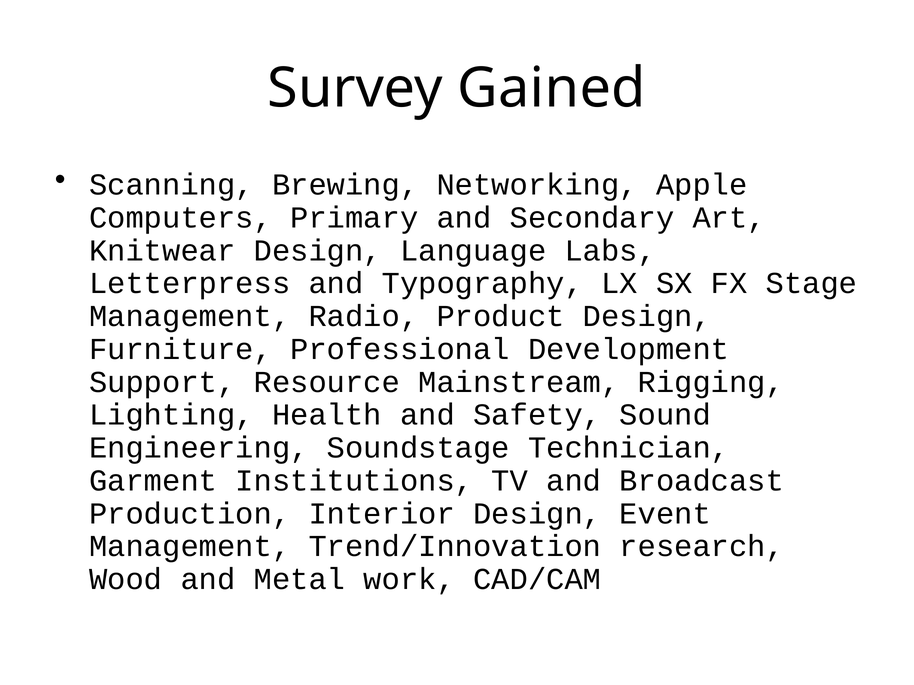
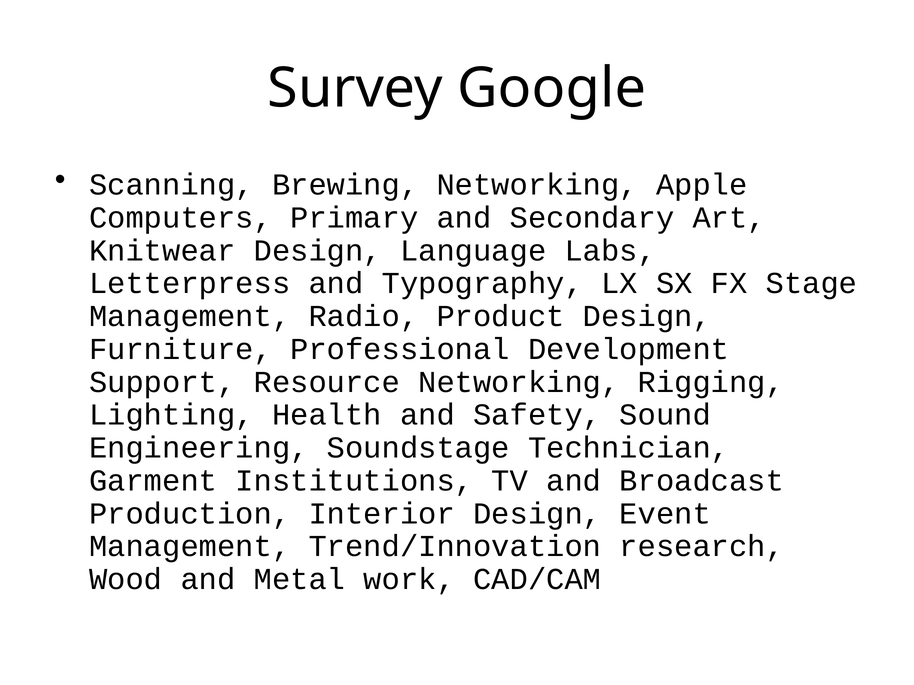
Gained: Gained -> Google (552, 88)
Resource Mainstream: Mainstream -> Networking (519, 382)
